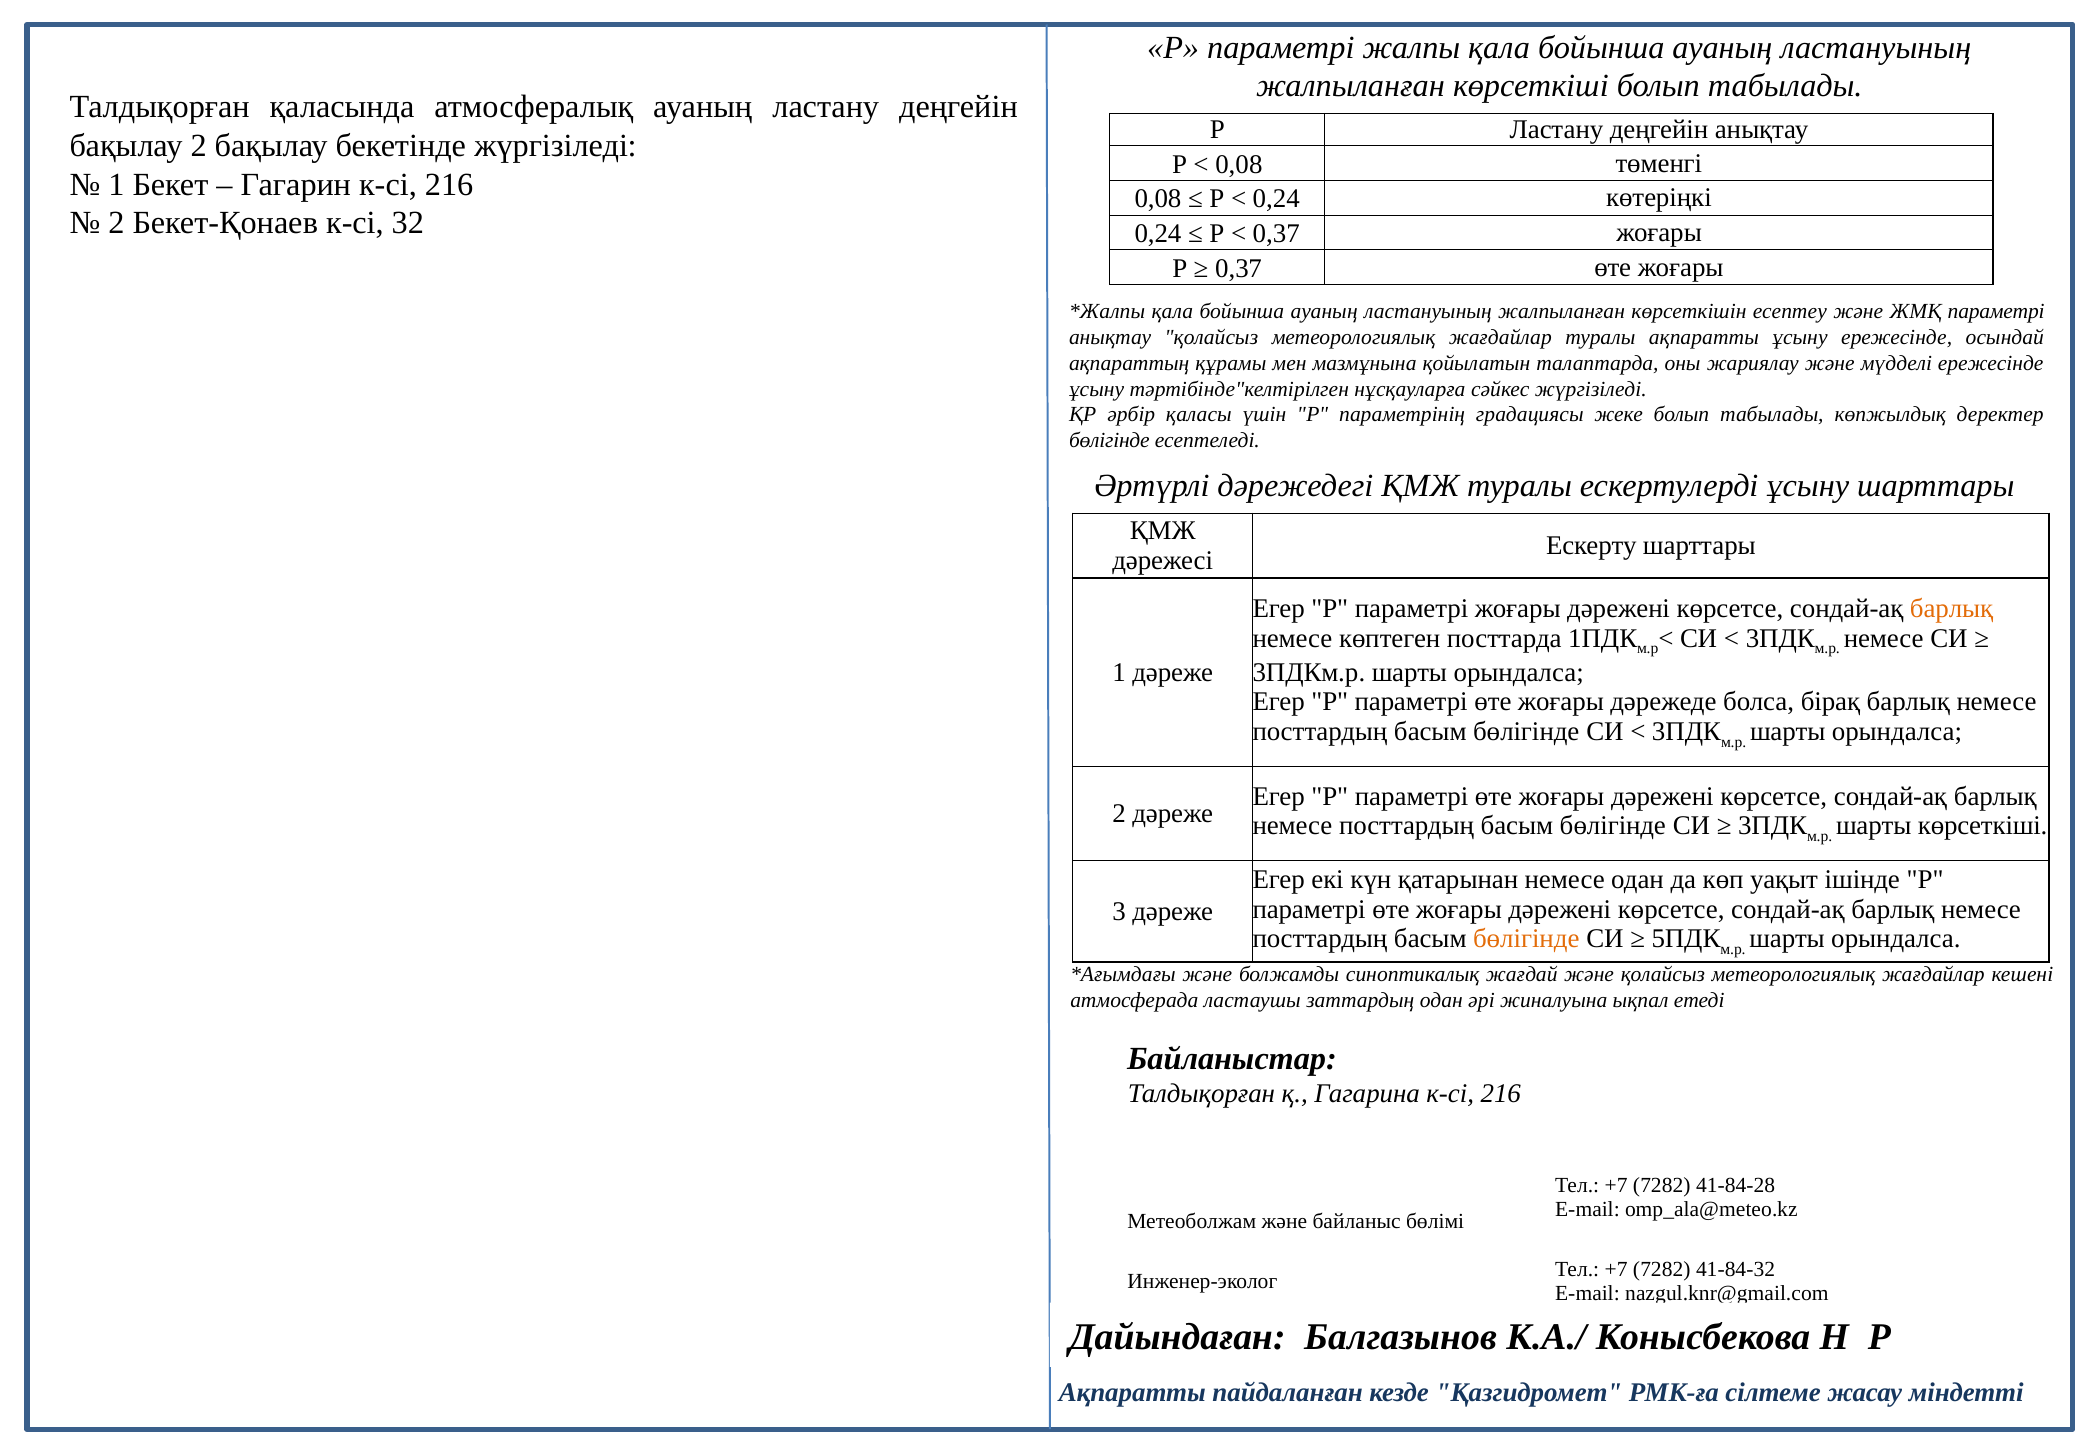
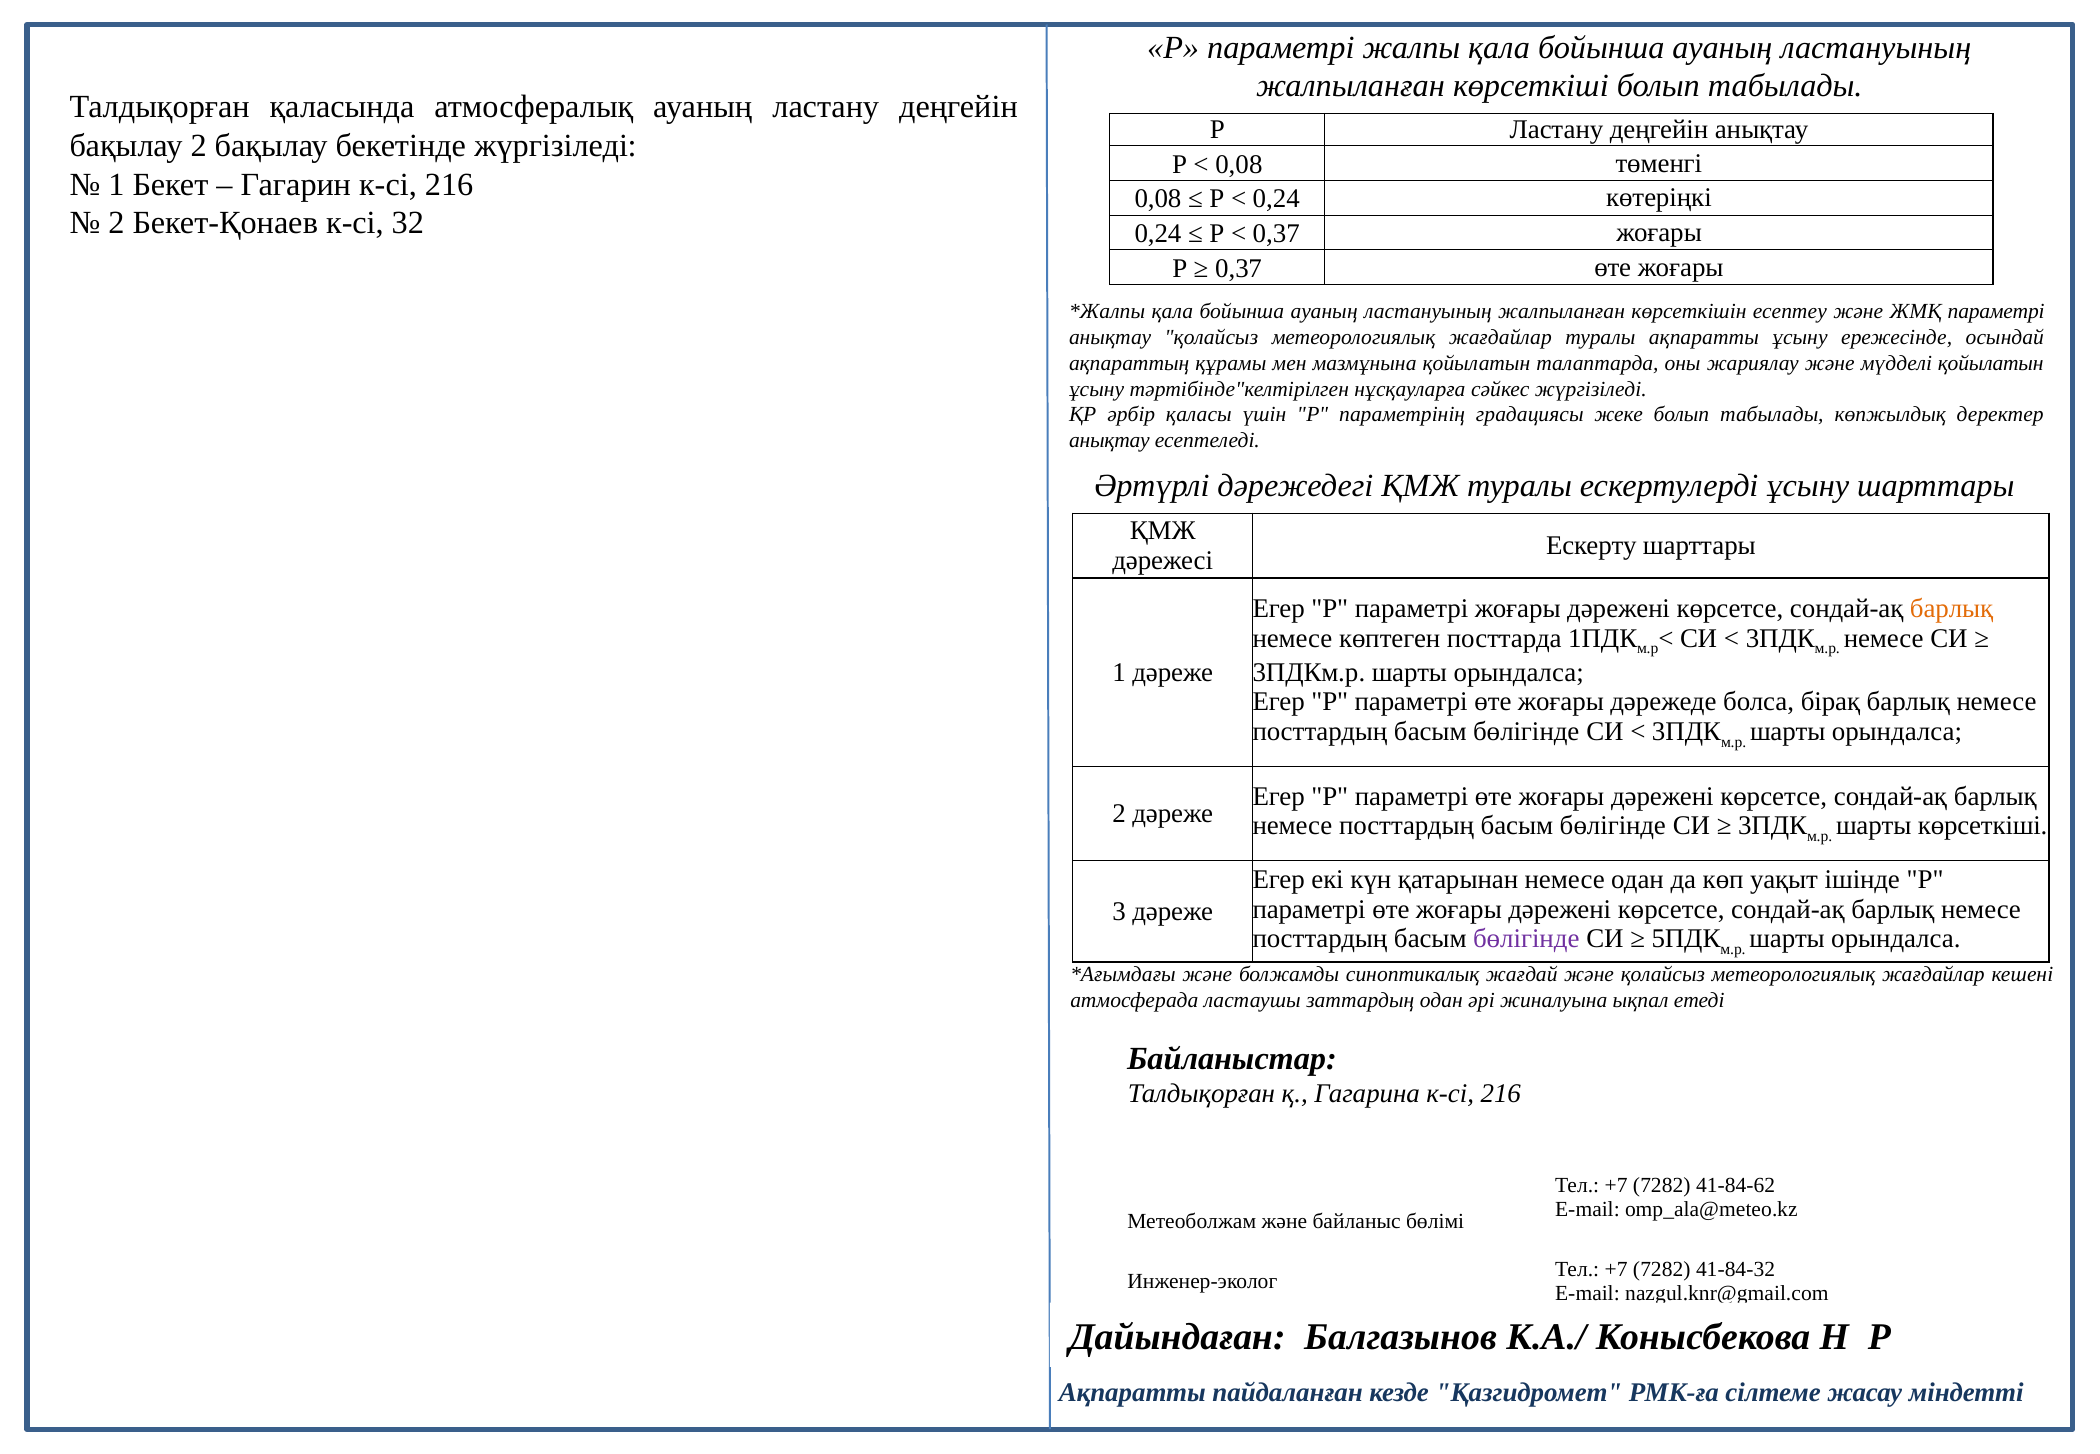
мүдделі ережесінде: ережесінде -> қойылатын (1991, 363)
бөлігінде: бөлігінде -> анықтау (1109, 441)
бөлігінде colour: orange -> purple (1526, 939)
41-84-28: 41-84-28 -> 41-84-62 (1736, 1185)
